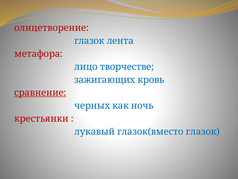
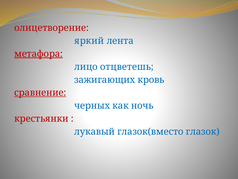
глазок: глазок -> яркий (89, 41)
метафора underline: none -> present (39, 54)
творчестве: творчестве -> отцветешь (127, 67)
